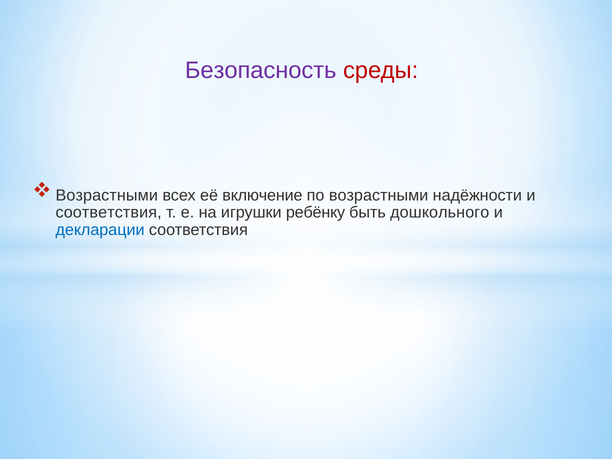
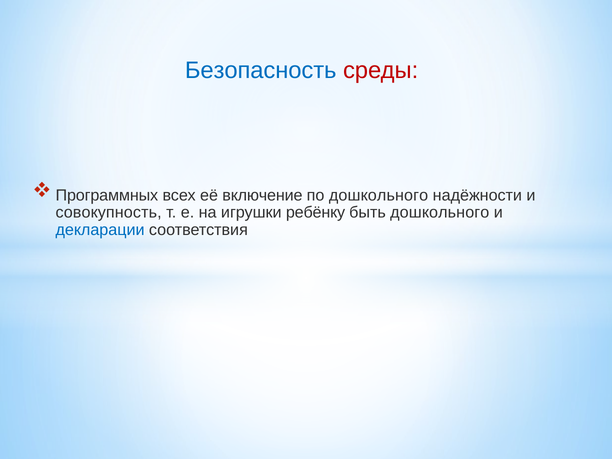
Безопасность colour: purple -> blue (261, 70)
Возрастными: Возрастными -> Программных (107, 195)
по возрастными: возрастными -> дошкольного (379, 195)
соответствия: соответствия -> совокупность (109, 213)
